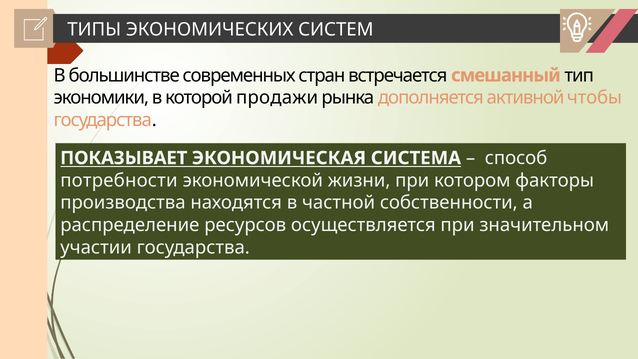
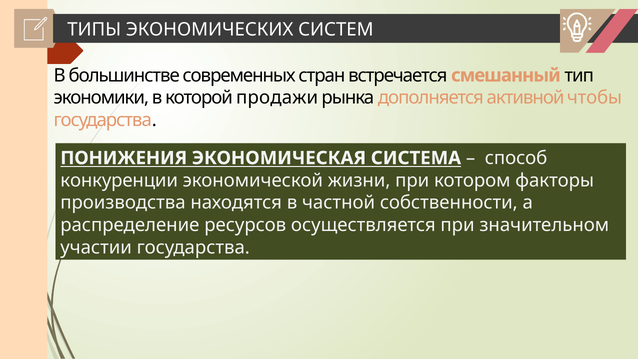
ПОКАЗЫВАЕТ: ПОКАЗЫВАЕТ -> ПОНИЖЕНИЯ (124, 158)
потребности: потребности -> конкуренции (119, 180)
